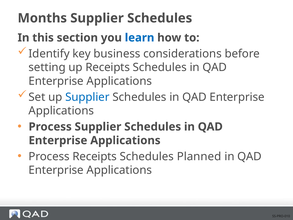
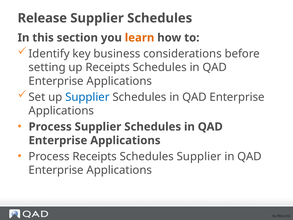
Months: Months -> Release (42, 18)
learn colour: blue -> orange (140, 38)
Schedules Planned: Planned -> Supplier (199, 156)
